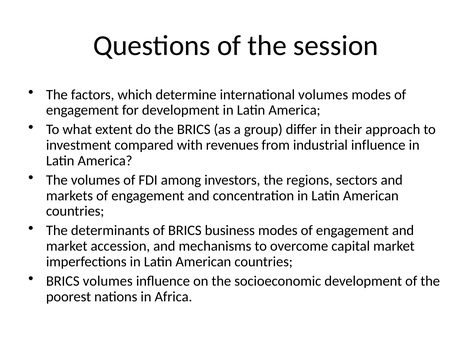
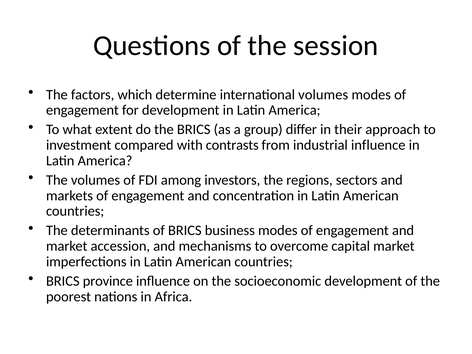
revenues: revenues -> contrasts (232, 145)
BRICS volumes: volumes -> province (108, 281)
